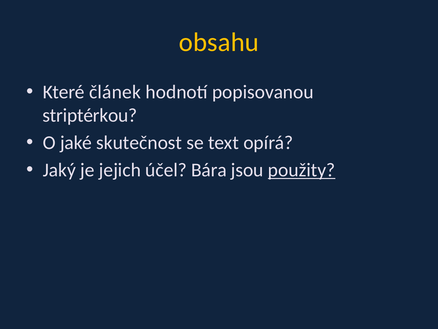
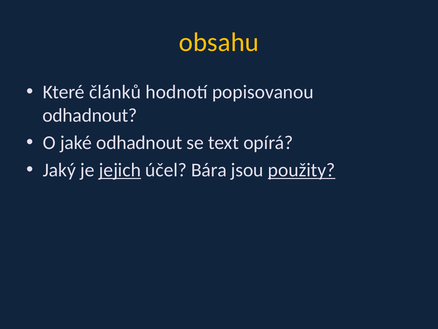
článek: článek -> článků (115, 92)
striptérkou: striptérkou -> odhadnout (90, 115)
jaké skutečnost: skutečnost -> odhadnout (139, 143)
jejich underline: none -> present (120, 170)
